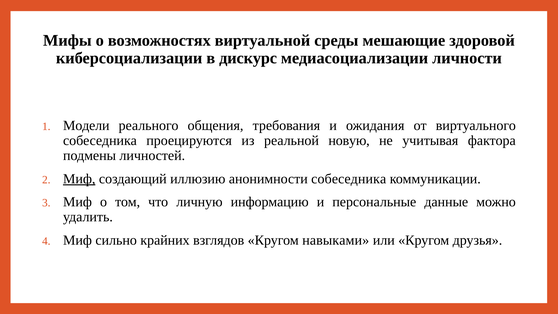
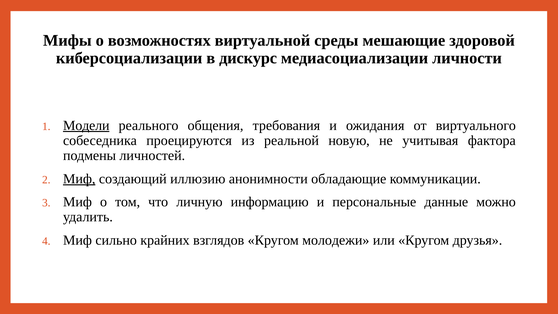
Модели underline: none -> present (86, 125)
анонимности собеседника: собеседника -> обладающие (349, 179)
навыками: навыками -> молодежи (336, 240)
